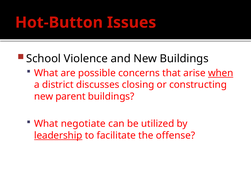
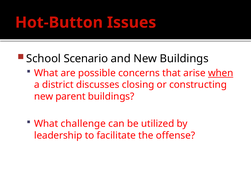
Violence: Violence -> Scenario (86, 59)
negotiate: negotiate -> challenge (83, 124)
leadership underline: present -> none (58, 136)
